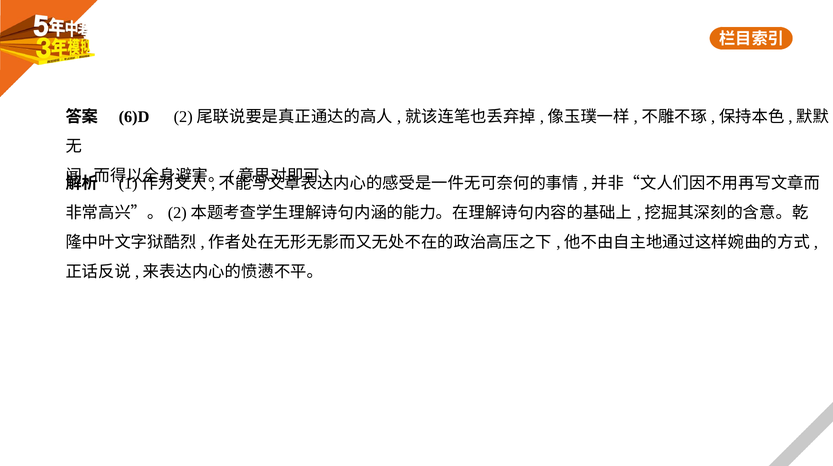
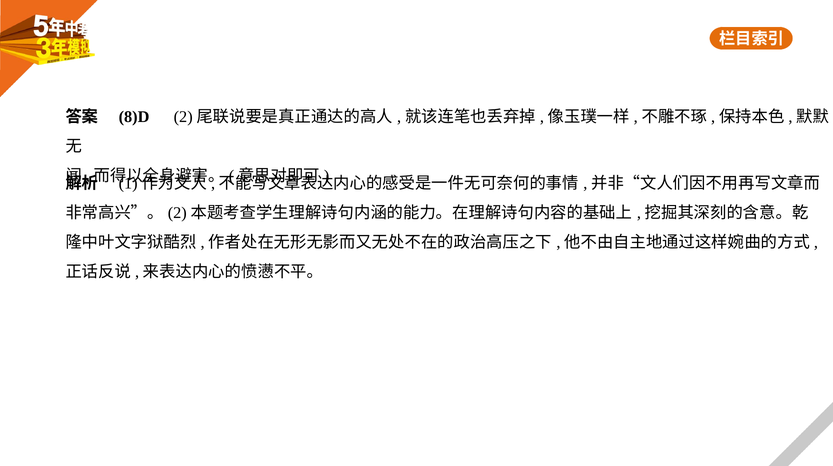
6)D: 6)D -> 8)D (134, 117)
